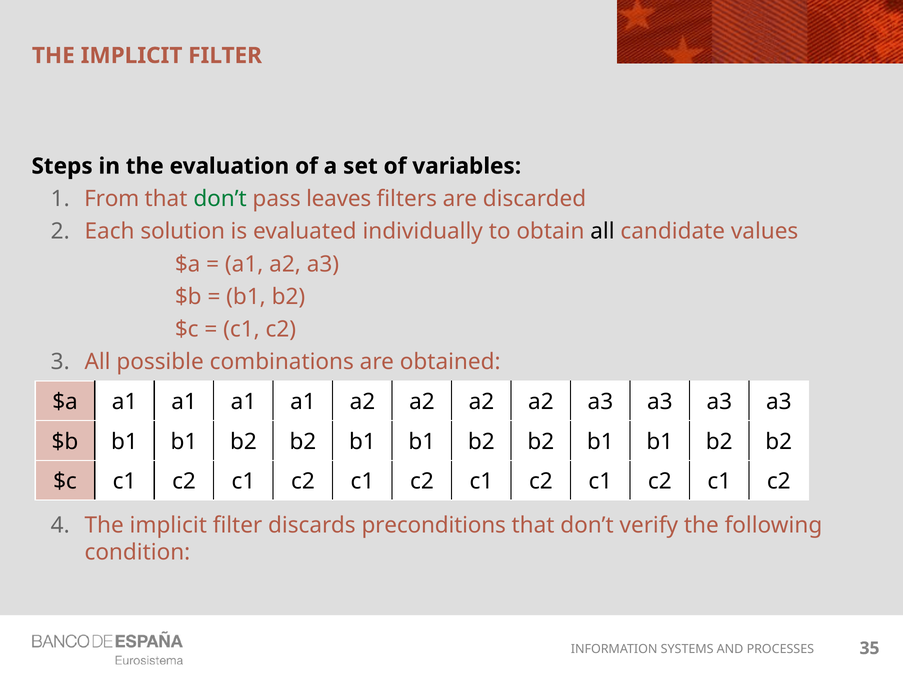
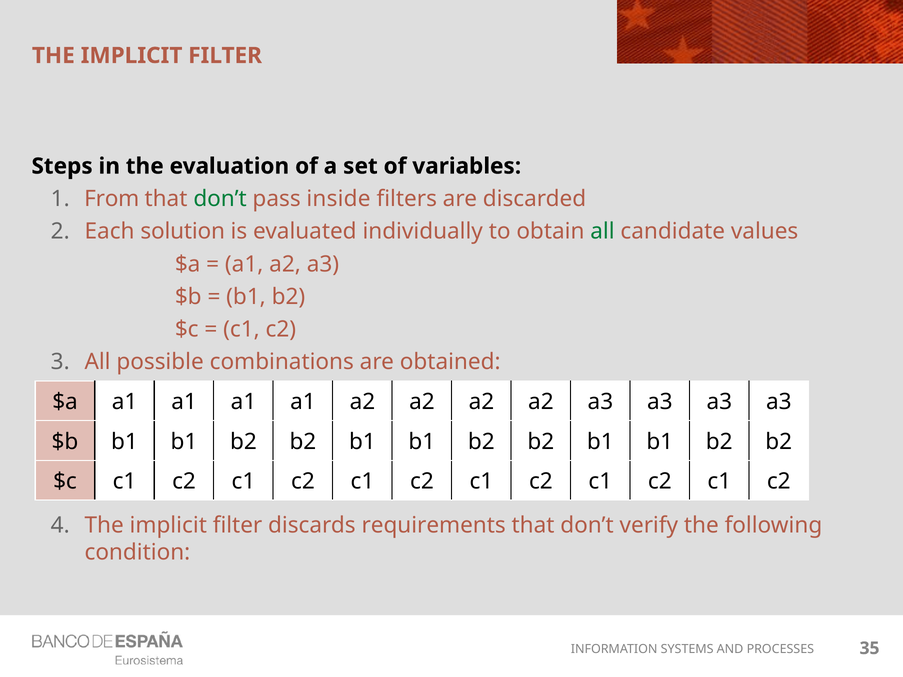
leaves: leaves -> inside (338, 199)
all colour: black -> green (602, 232)
preconditions: preconditions -> requirements (434, 525)
